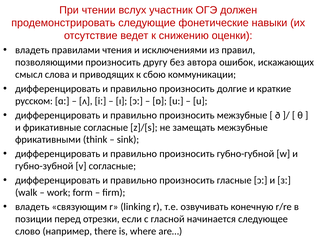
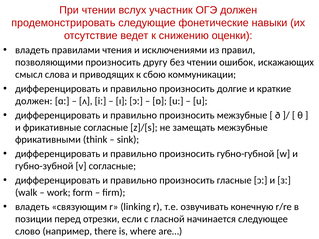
без автора: автора -> чтении (202, 62)
русском: русском -> должен (34, 101)
